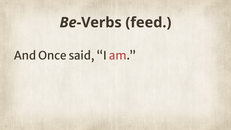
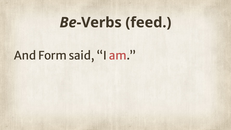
Once: Once -> Form (52, 56)
